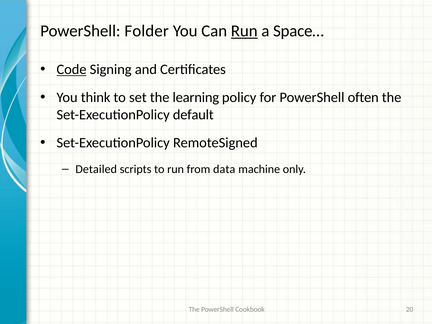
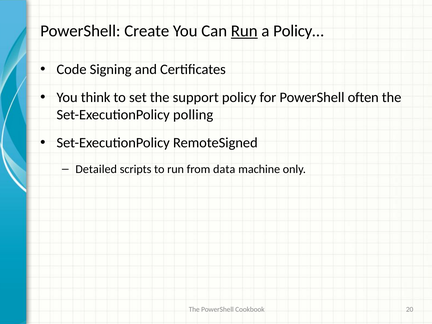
Folder: Folder -> Create (147, 31)
Space…: Space… -> Policy… (298, 31)
Code underline: present -> none (72, 69)
learning: learning -> support (196, 97)
default: default -> polling (193, 115)
